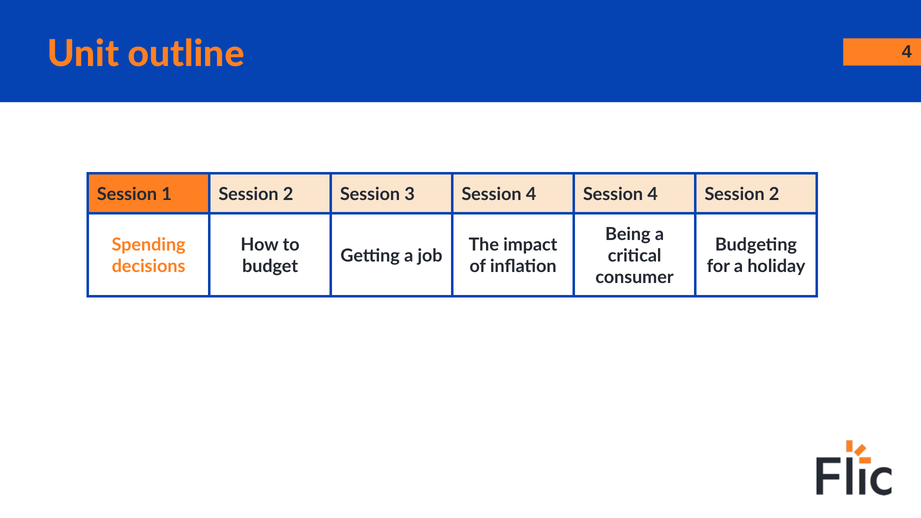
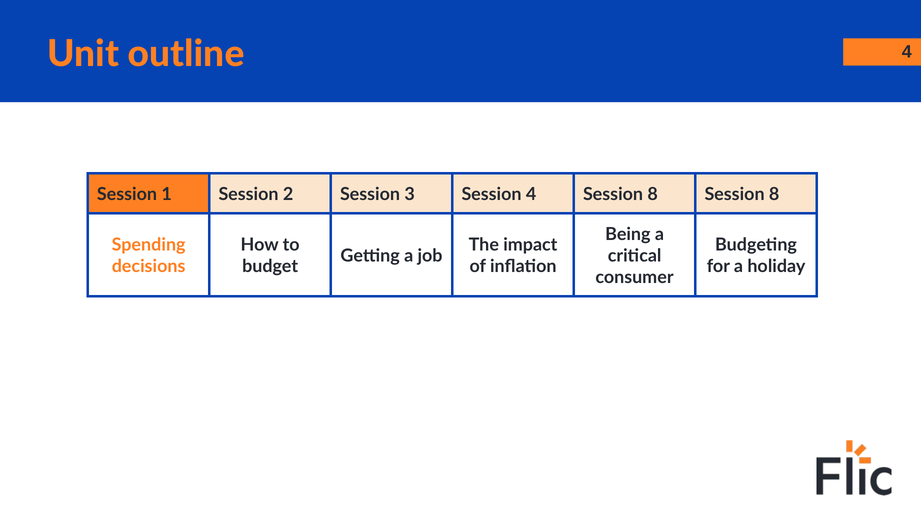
4 Session 4: 4 -> 8 (653, 194)
2: 2 -> 8 (774, 194)
